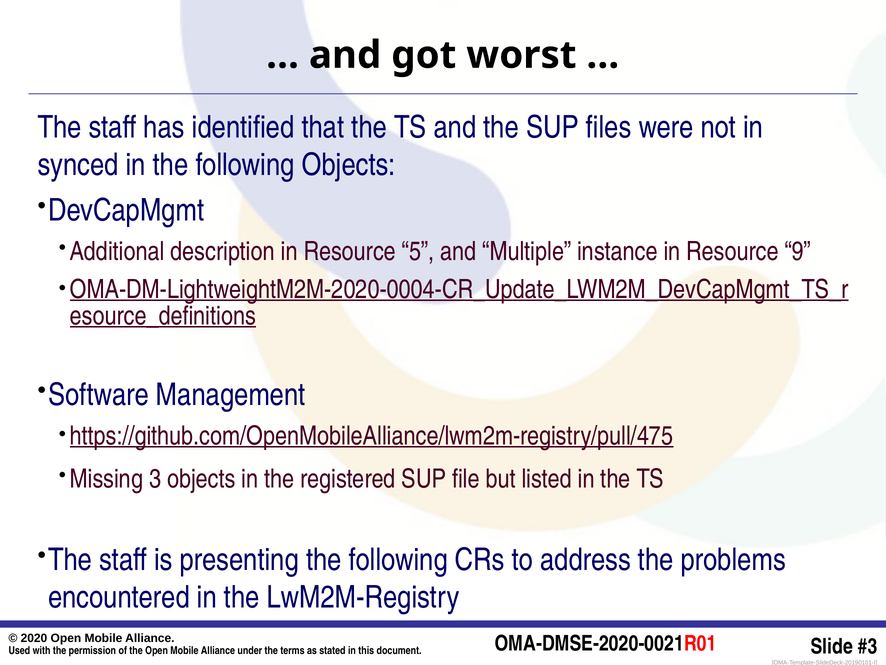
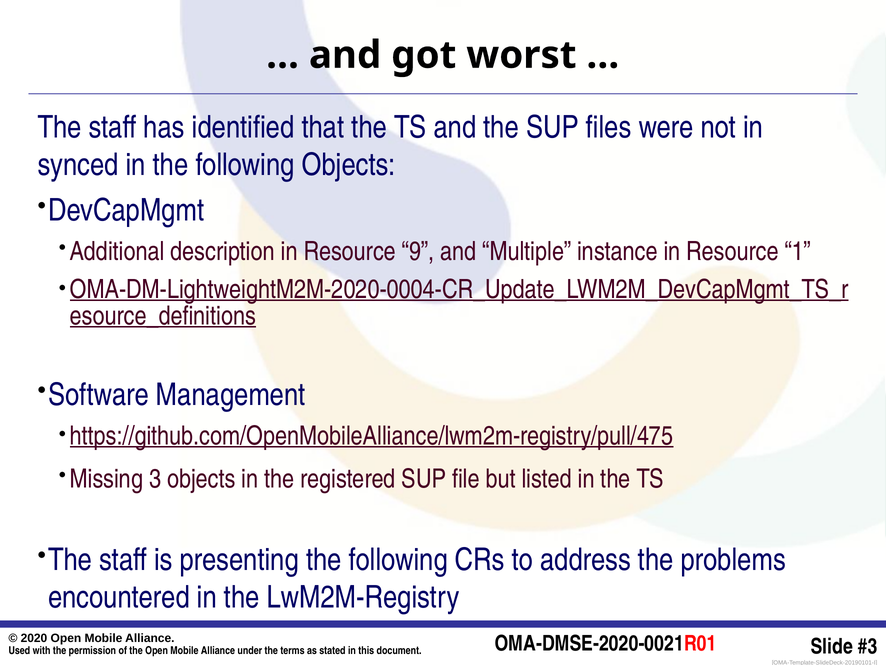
5: 5 -> 9 (418, 251)
9: 9 -> 1 (798, 251)
